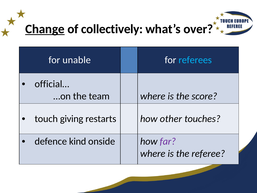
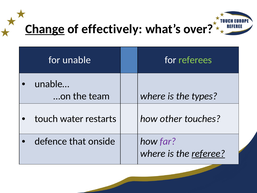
collectively: collectively -> effectively (112, 29)
referees colour: light blue -> light green (195, 60)
official…: official… -> unable… (52, 84)
score: score -> types (204, 96)
giving: giving -> water (72, 119)
kind: kind -> that (78, 141)
referee underline: none -> present (208, 153)
